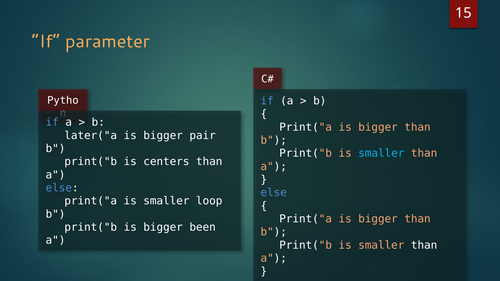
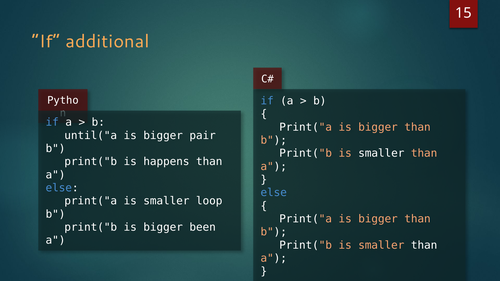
parameter: parameter -> additional (108, 42)
later("a: later("a -> until("a (91, 136)
smaller colour: light blue -> white (381, 153)
centers: centers -> happens (166, 162)
